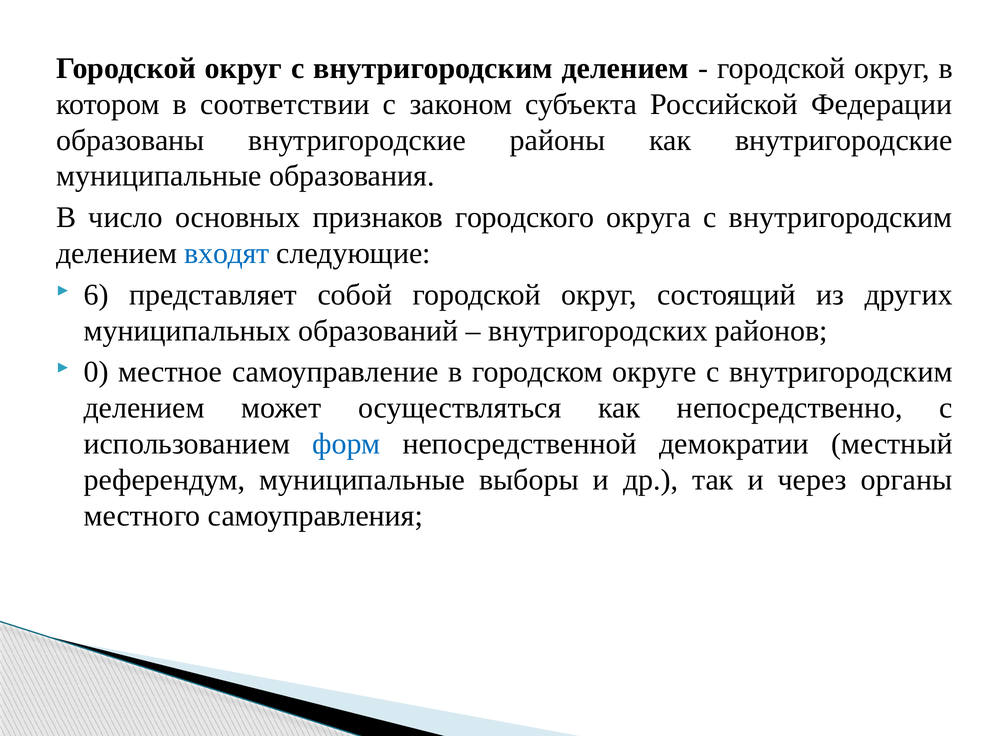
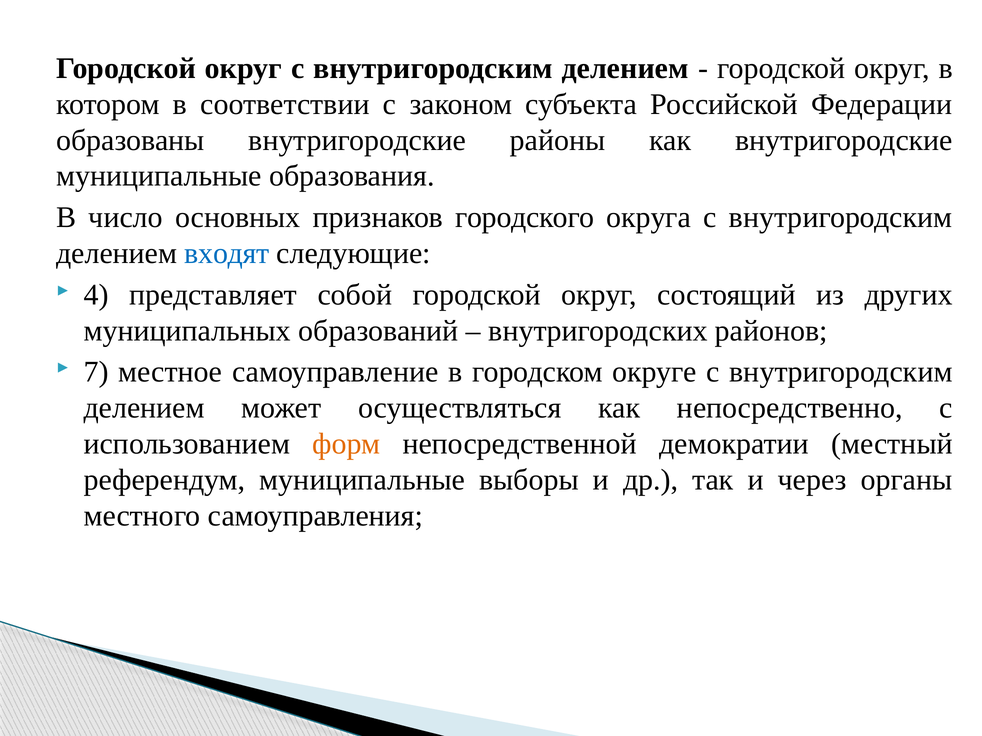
6: 6 -> 4 (96, 295)
0: 0 -> 7 (96, 372)
форм colour: blue -> orange (346, 444)
